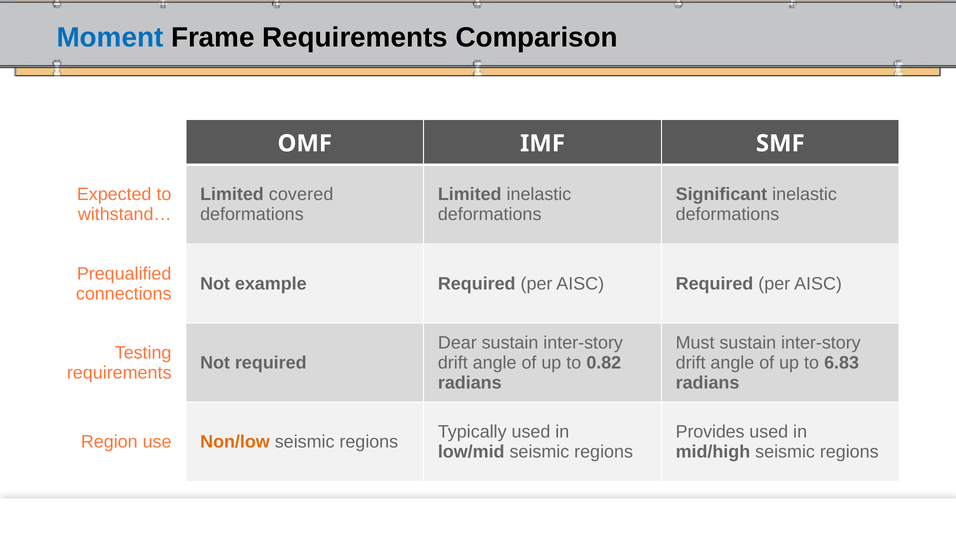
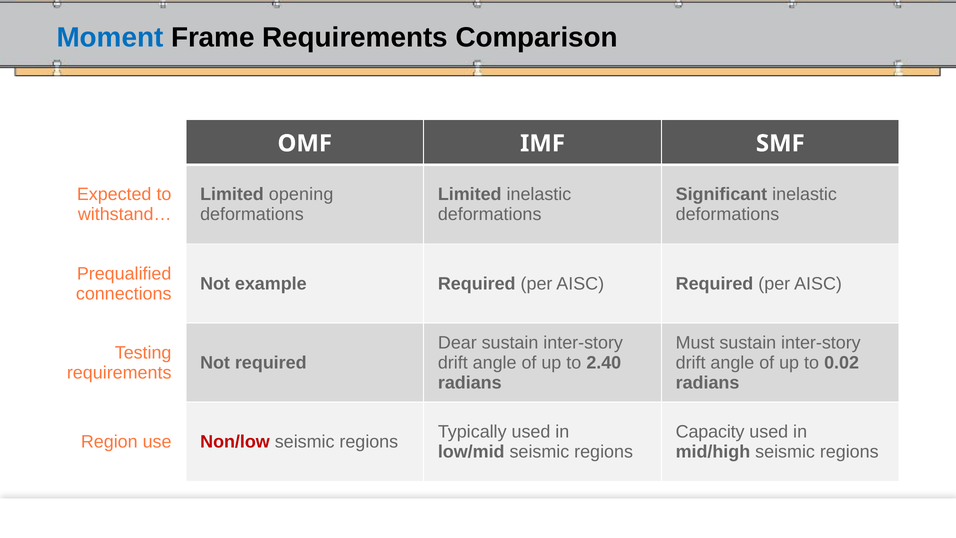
covered: covered -> opening (301, 194)
0.82: 0.82 -> 2.40 (604, 363)
6.83: 6.83 -> 0.02 (842, 363)
Provides: Provides -> Capacity (710, 432)
Non/low colour: orange -> red (235, 442)
